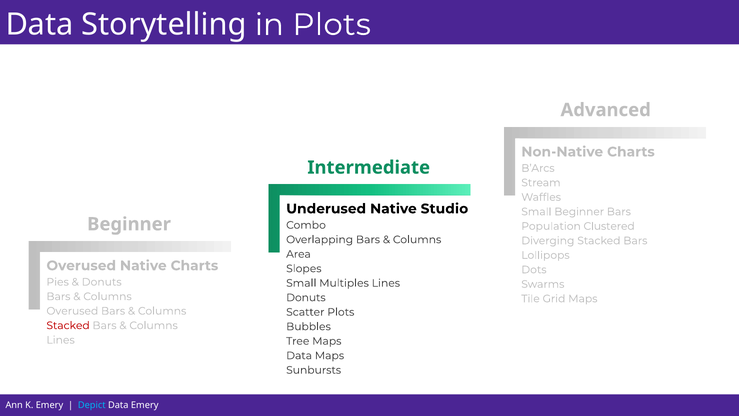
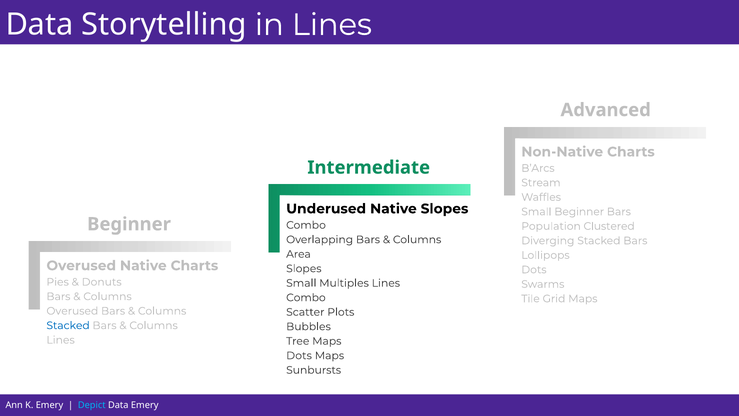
in Plots: Plots -> Lines (332, 25)
Native Studio: Studio -> Slopes (444, 209)
Donuts: Donuts -> Combo (306, 297)
Stacked colour: red -> blue (68, 325)
Data: Data -> Dots (299, 355)
